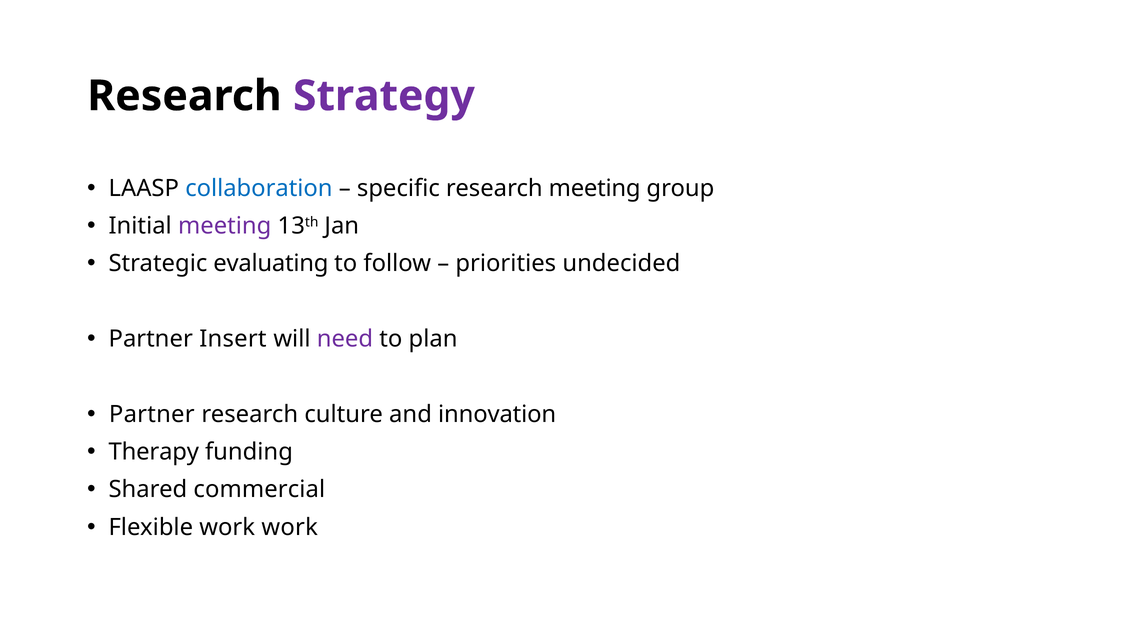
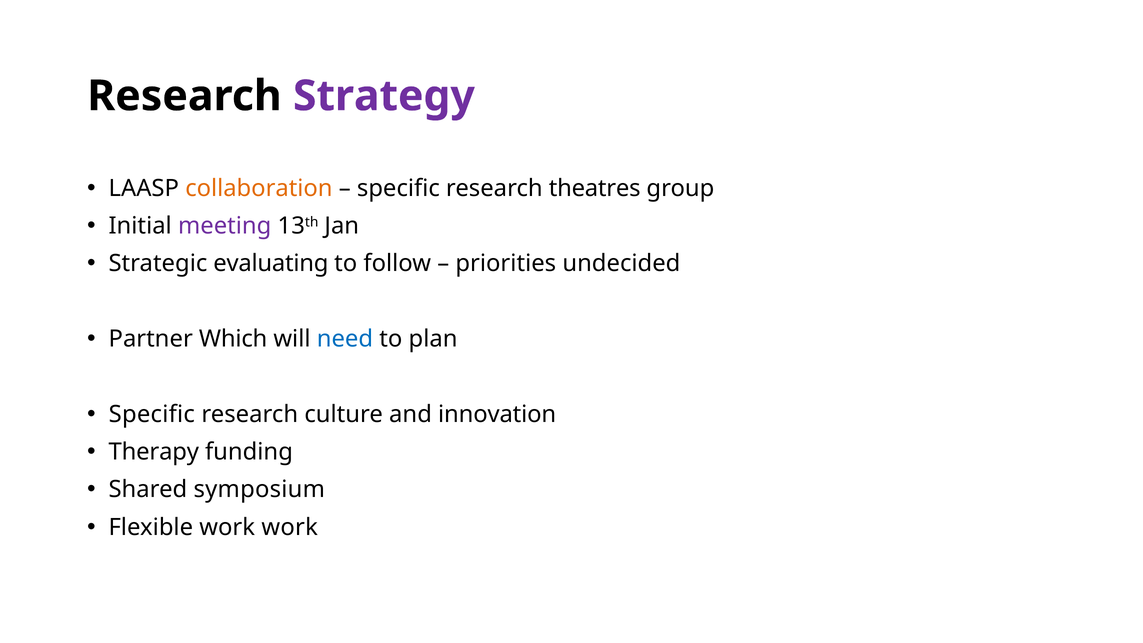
collaboration colour: blue -> orange (259, 188)
research meeting: meeting -> theatres (595, 188)
Insert: Insert -> Which (233, 339)
need colour: purple -> blue (345, 339)
Partner: Partner -> Specific (152, 414)
commercial: commercial -> symposium (259, 490)
